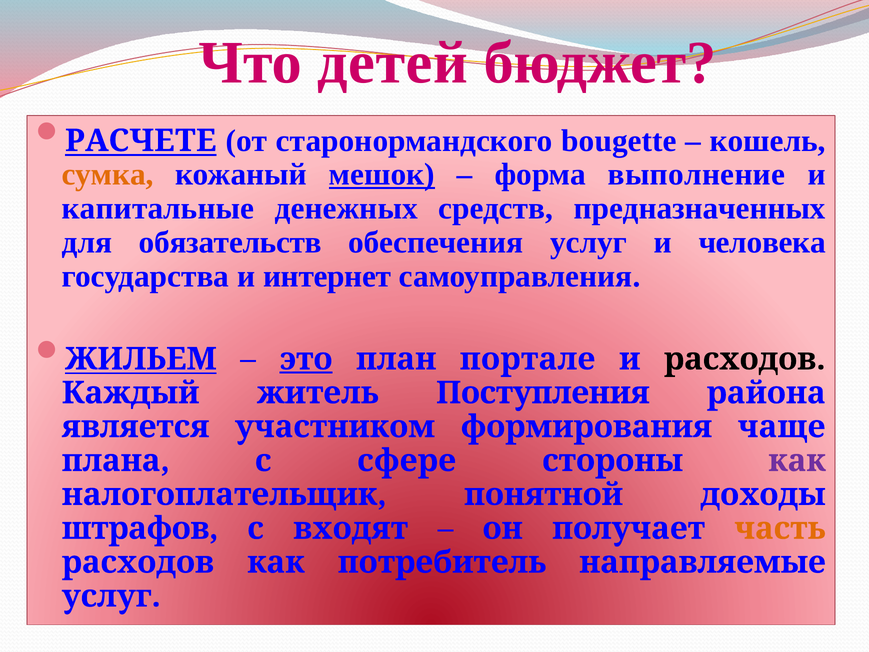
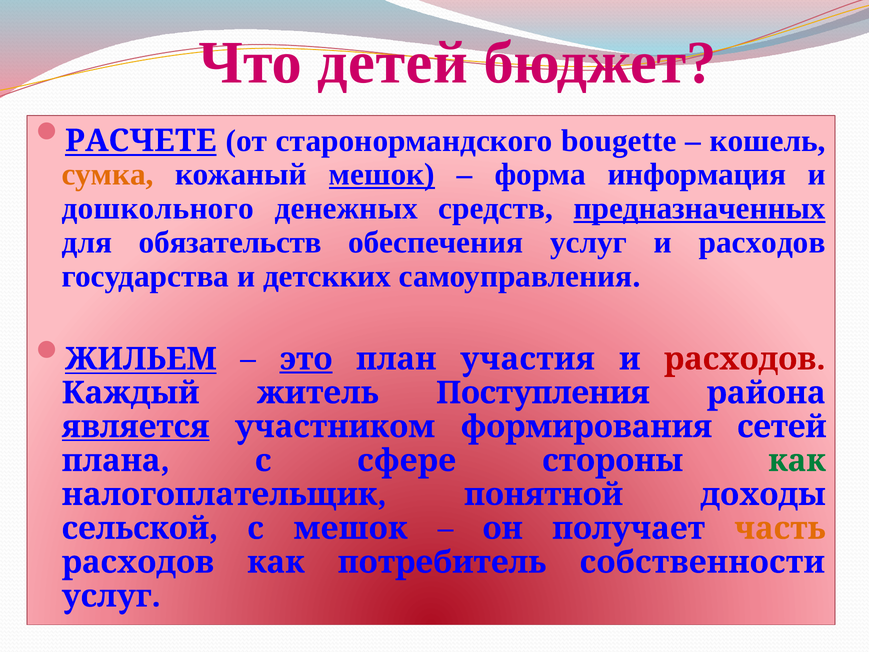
выполнение: выполнение -> информация (697, 175)
капитальные: капитальные -> дошкольного (158, 208)
предназначенных underline: none -> present (700, 208)
человека: человека -> расходов (762, 242)
интернет: интернет -> детскких (327, 276)
портале: портале -> участия (528, 359)
расходов colour: black -> red (745, 359)
является underline: none -> present (136, 427)
чаще: чаще -> сетей (782, 427)
как colour: purple -> green (797, 461)
штрафов: штрафов -> сельской (140, 528)
с входят: входят -> мешок (351, 528)
направляемые: направляемые -> собственности (702, 562)
